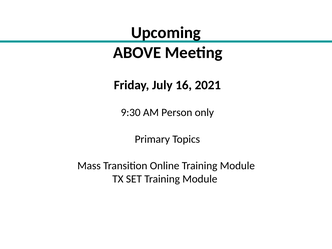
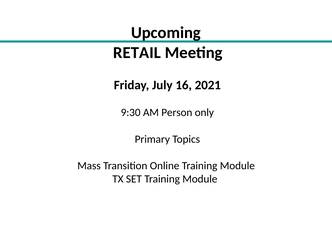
ABOVE: ABOVE -> RETAIL (137, 53)
